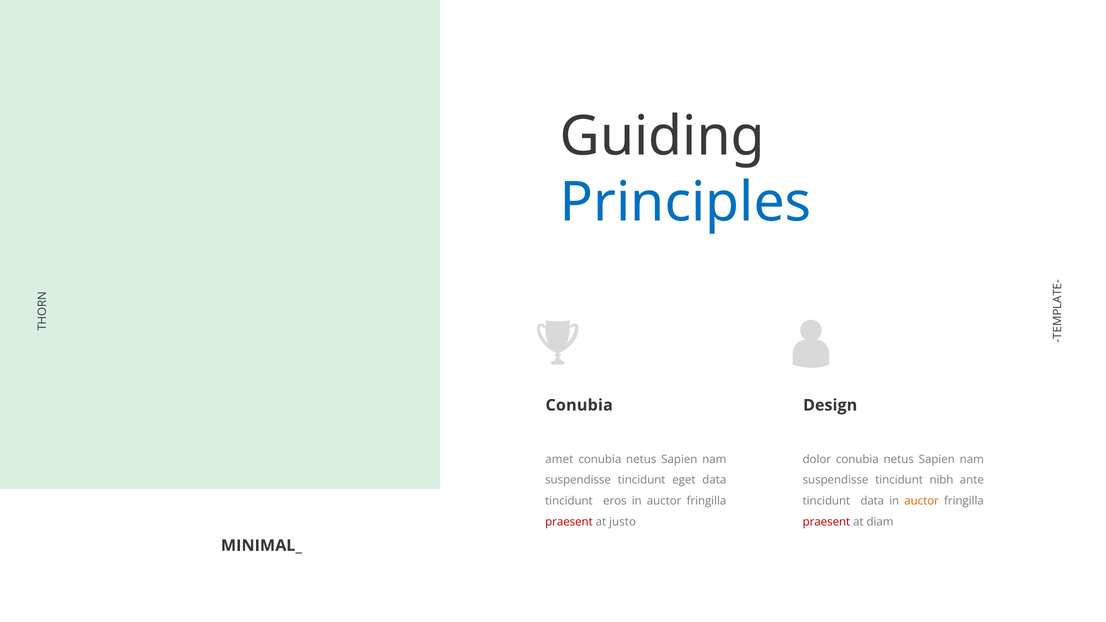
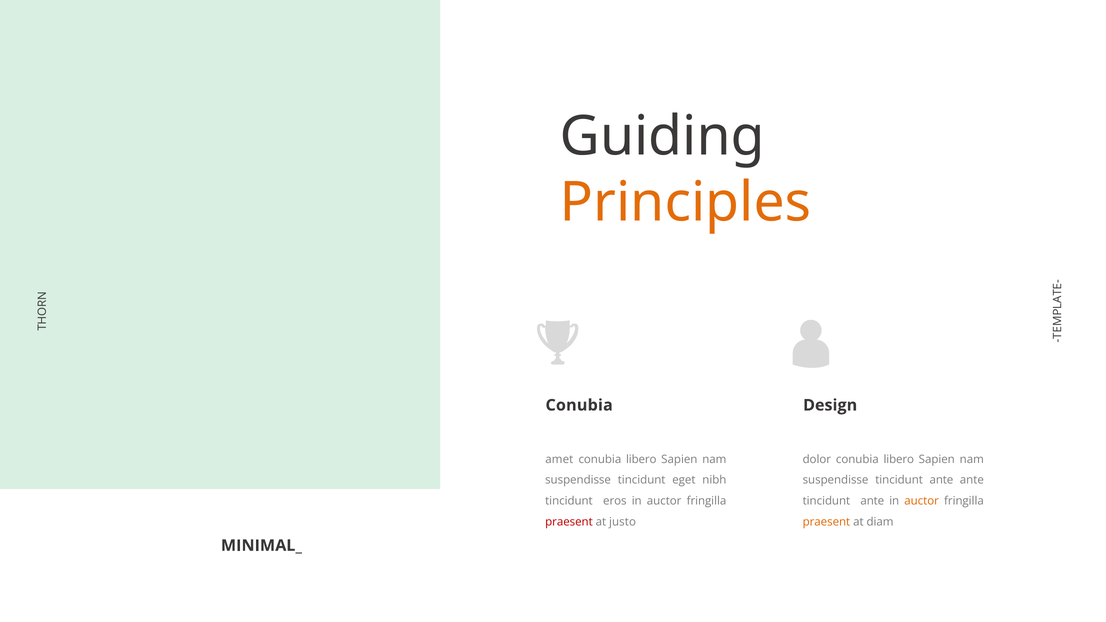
Principles colour: blue -> orange (686, 203)
netus: netus -> libero (641, 460)
dolor conubia netus: netus -> libero (899, 460)
eget data: data -> nibh (714, 480)
suspendisse tincidunt nibh: nibh -> ante (941, 480)
data: data -> ante (872, 501)
praesent colour: red -> orange (826, 522)
